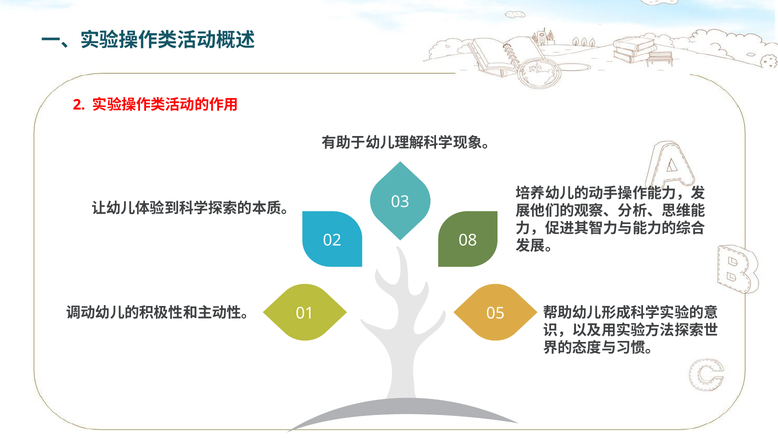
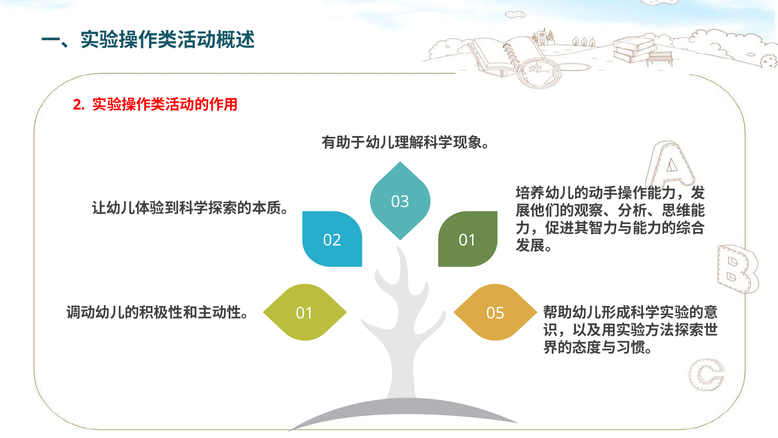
02 08: 08 -> 01 (468, 240)
